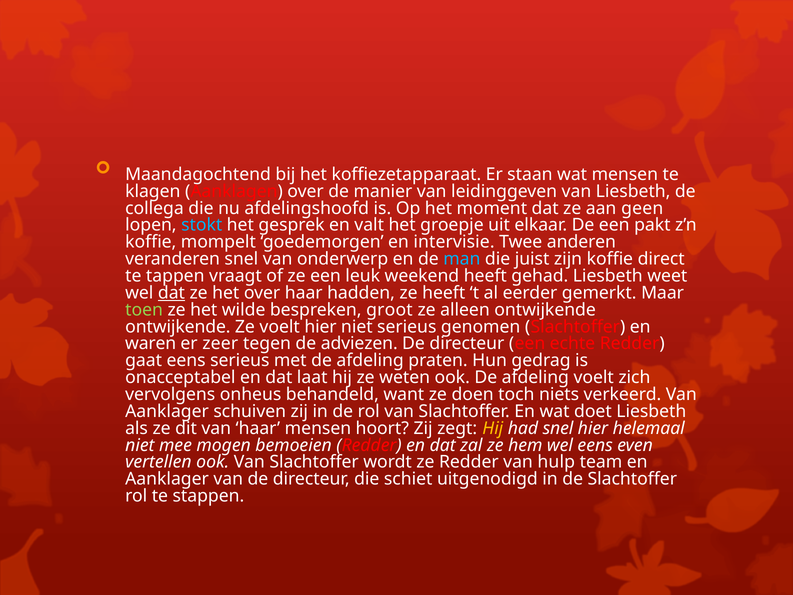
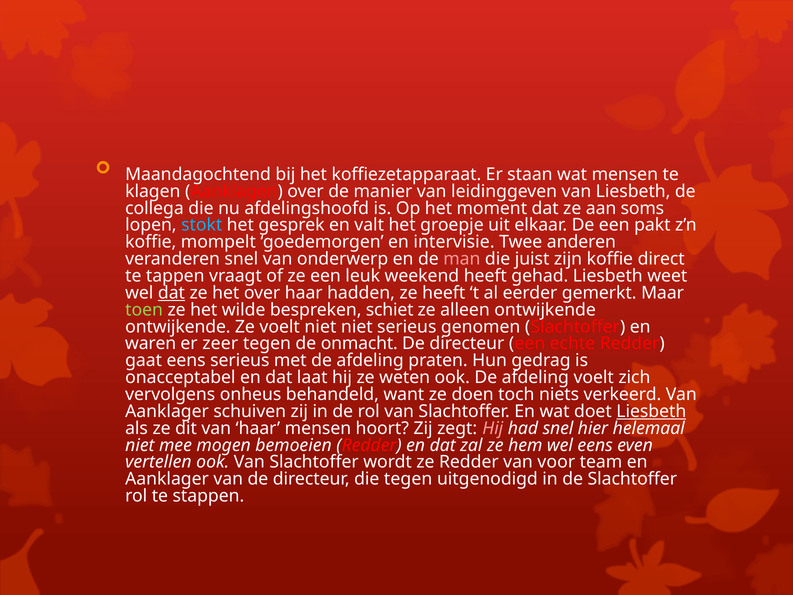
geen: geen -> soms (642, 208)
man colour: light blue -> pink (462, 259)
groot: groot -> schiet (390, 310)
voelt hier: hier -> niet (320, 327)
adviezen: adviezen -> onmacht (359, 343)
Liesbeth underline: none -> present (651, 411)
Hij colour: yellow -> pink (493, 428)
hulp: hulp -> voor (556, 462)
die schiet: schiet -> tegen (408, 479)
